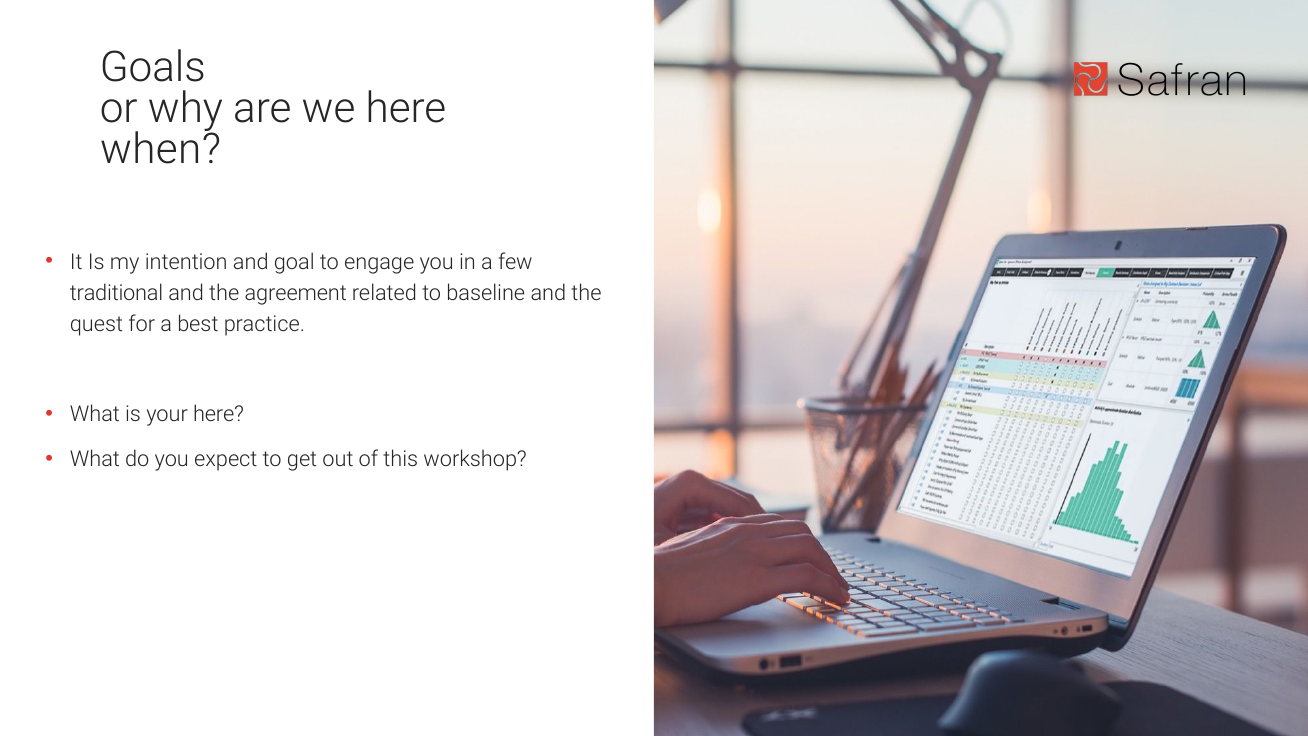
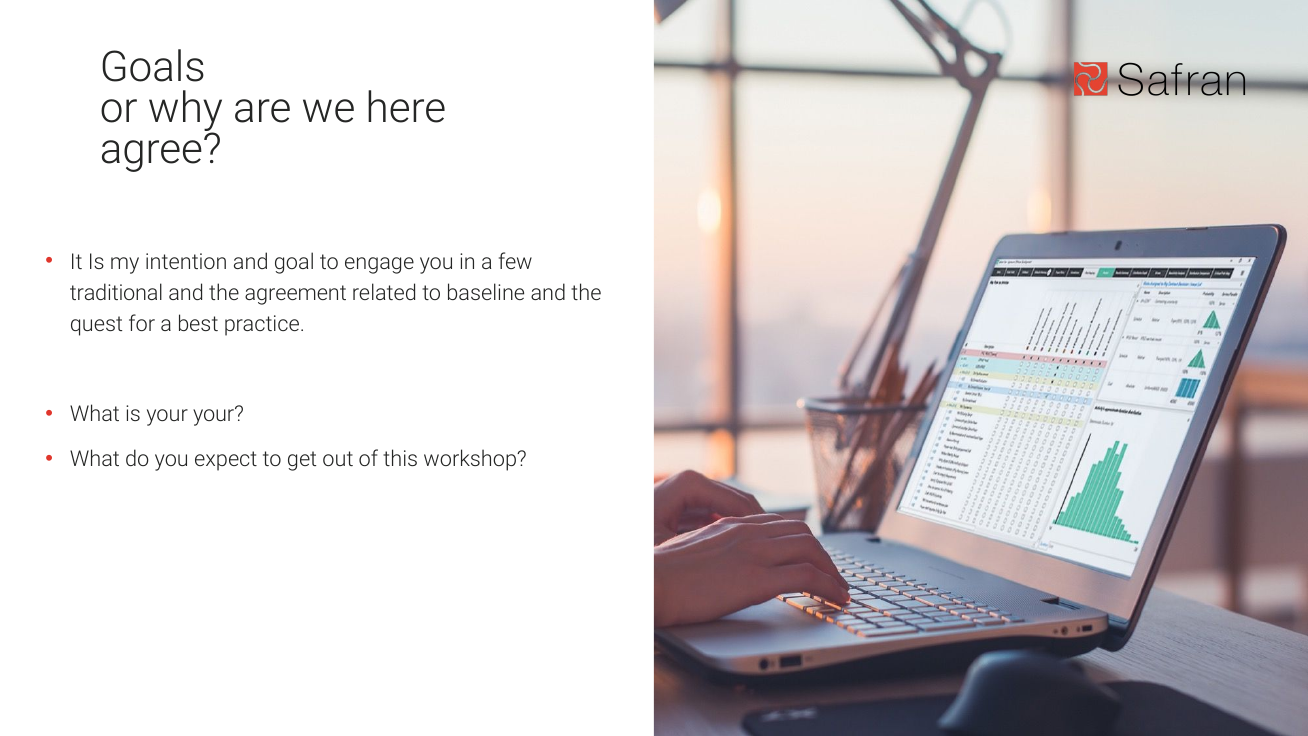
when: when -> agree (161, 150)
your here: here -> your (219, 414)
